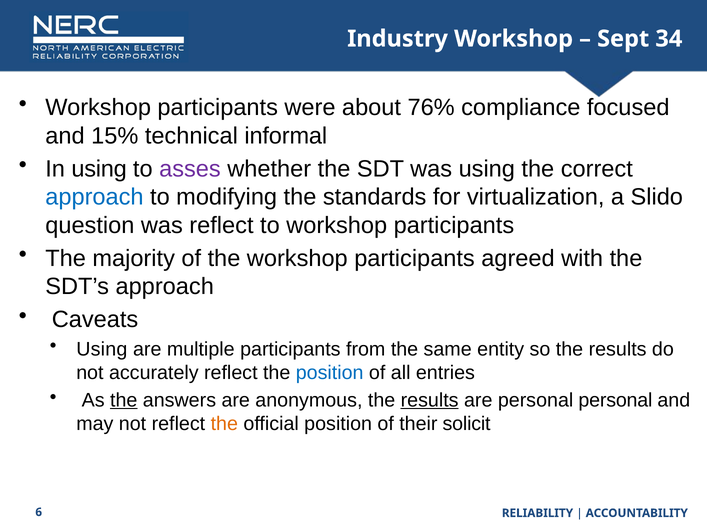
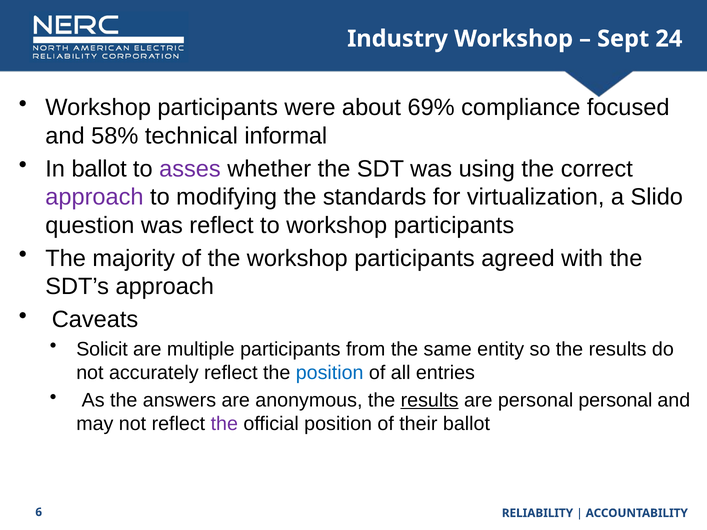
34: 34 -> 24 (669, 39)
76%: 76% -> 69% (431, 108)
15%: 15% -> 58% (115, 136)
In using: using -> ballot (99, 169)
approach colour: blue -> purple (94, 197)
Using: Using -> Solicit (102, 349)
the underline: present -> none (124, 400)
the colour: orange -> purple (224, 424)
their solicit: solicit -> ballot (466, 424)
